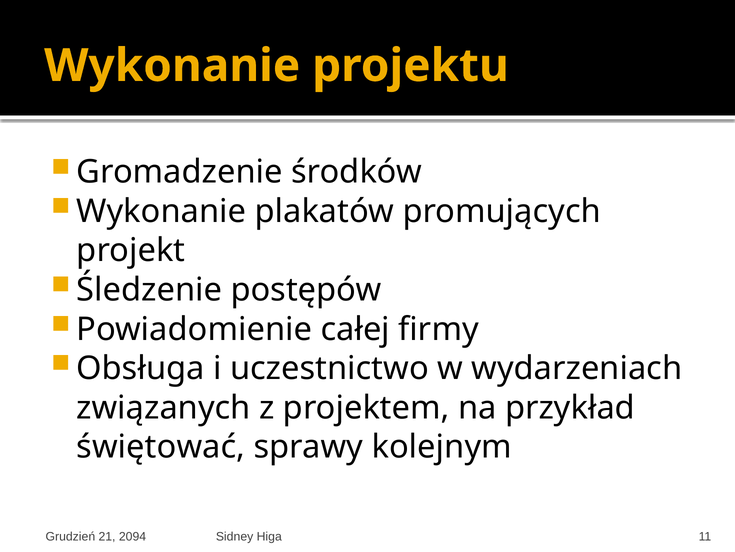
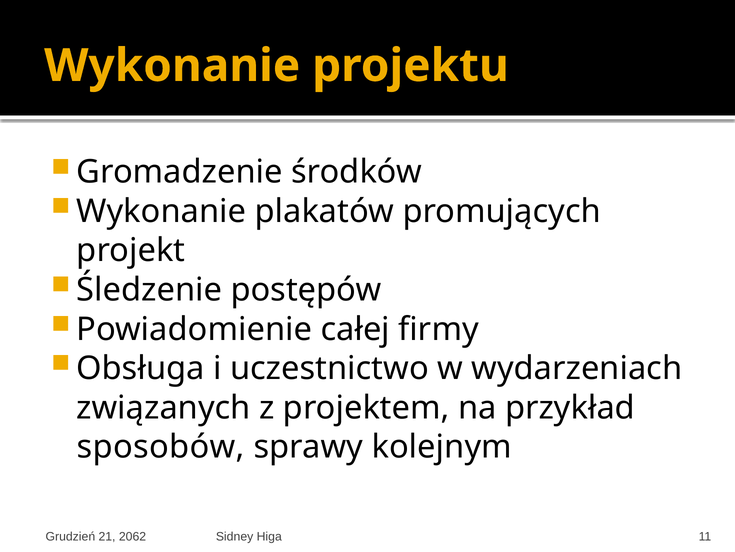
świętować: świętować -> sposobów (161, 446)
2094: 2094 -> 2062 (133, 536)
